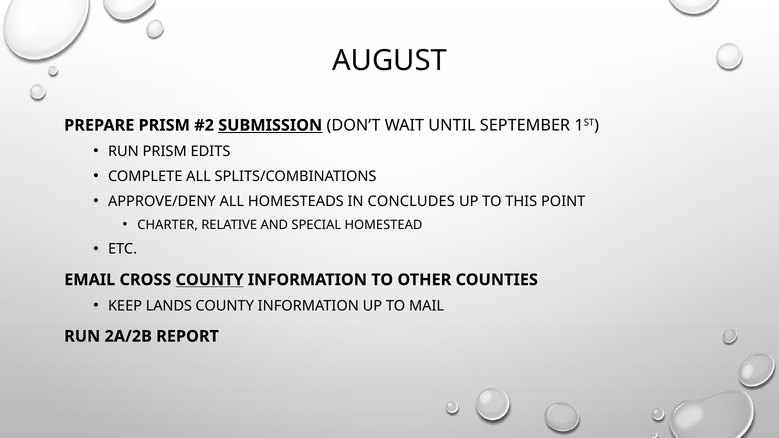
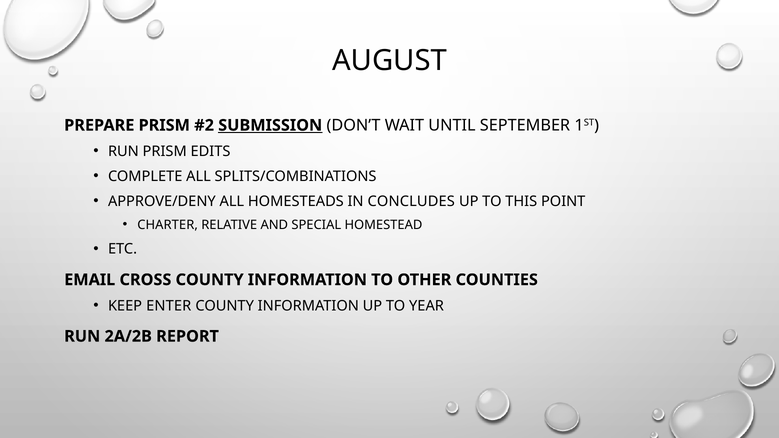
COUNTY underline: present -> none (210, 280)
LANDS: LANDS -> ENTER (169, 306)
MAIL: MAIL -> YEAR (427, 306)
